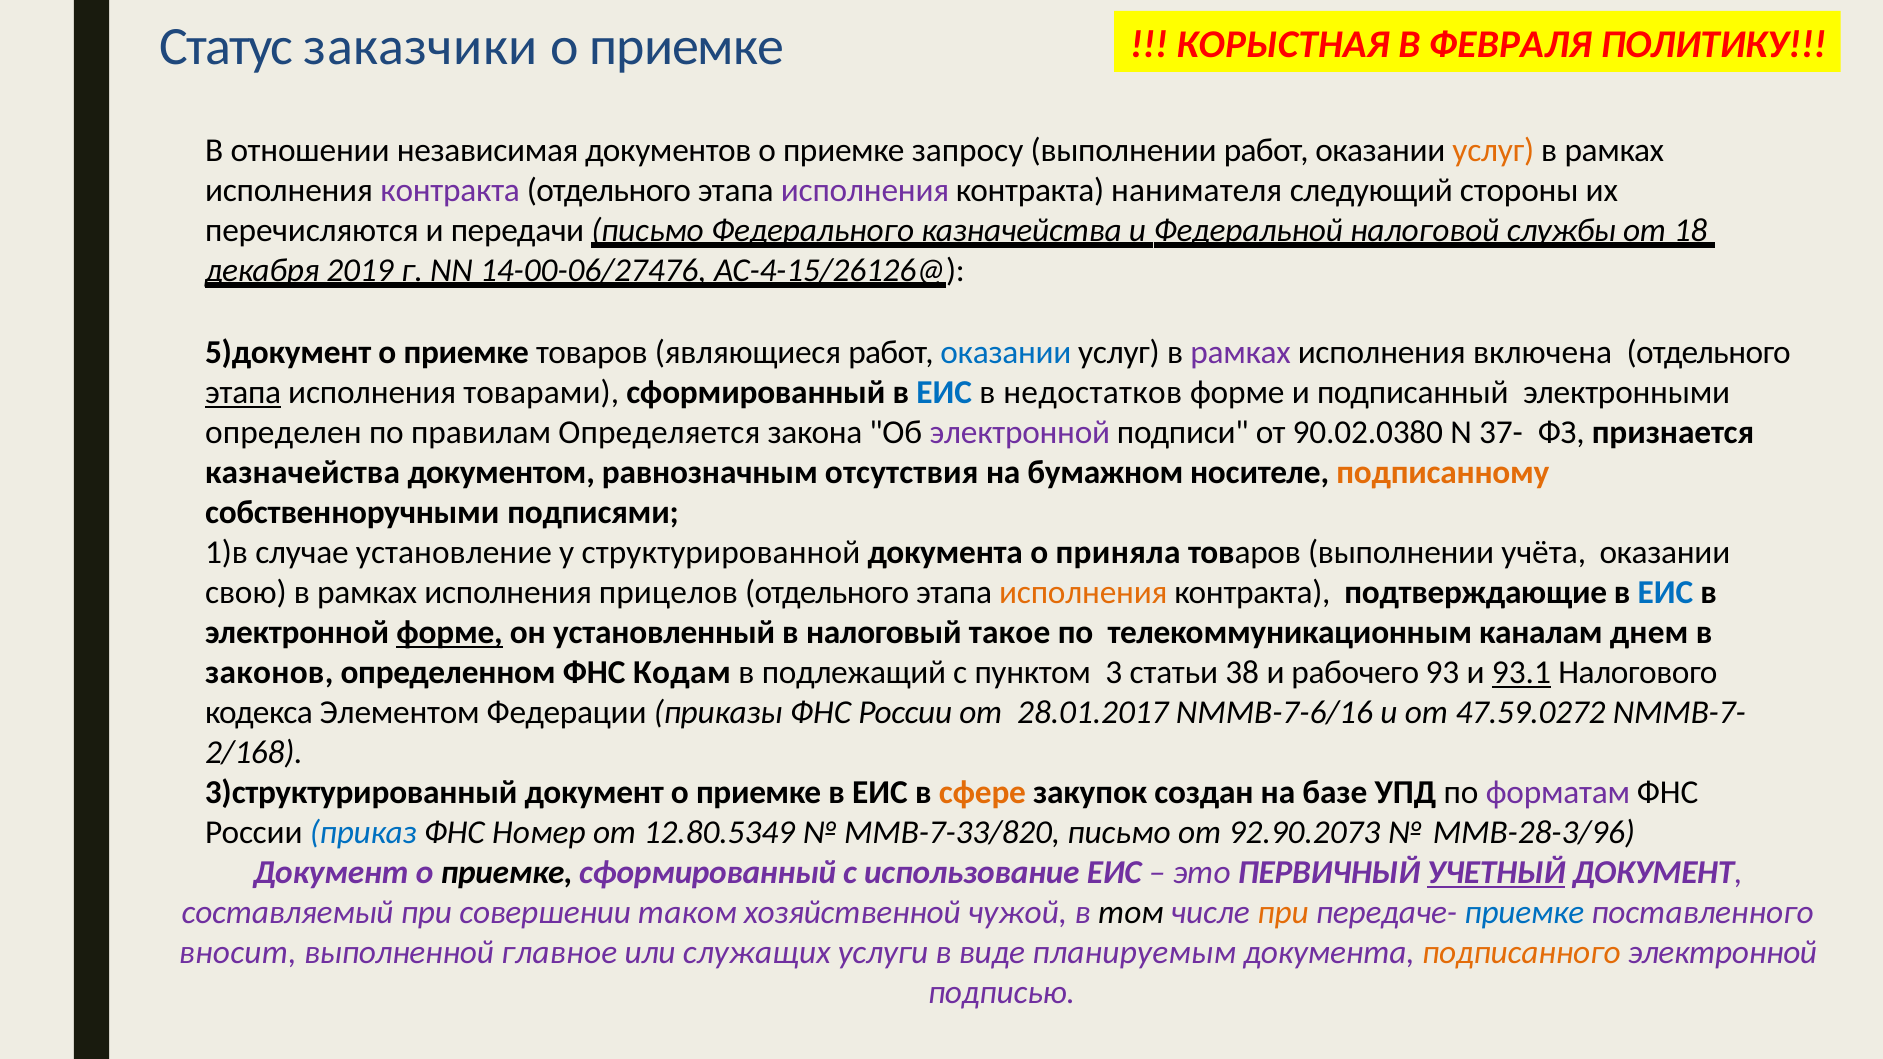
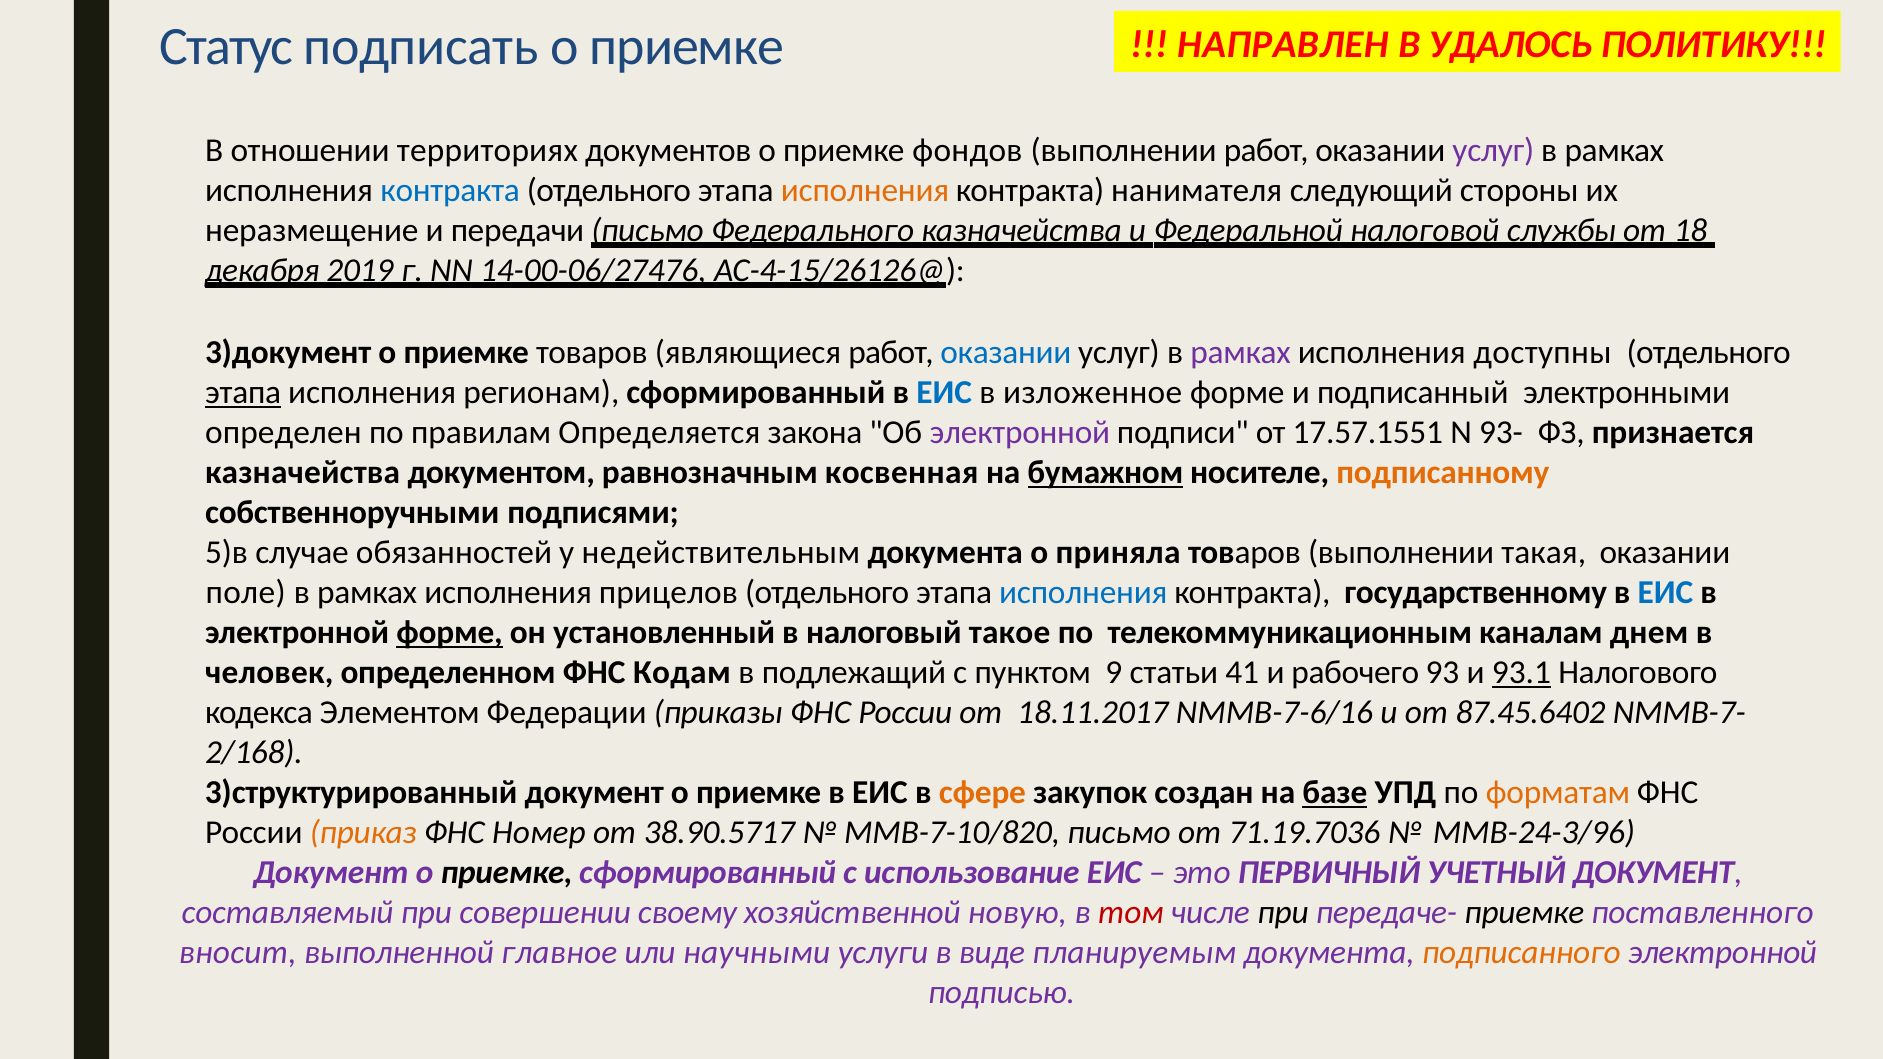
заказчики: заказчики -> подписать (421, 47)
КОРЫСТНАЯ: КОРЫСТНАЯ -> НАПРАВЛЕН (1283, 44)
ФЕВРАЛЯ: ФЕВРАЛЯ -> УДАЛОСЬ (1510, 44)
независимая: независимая -> территориях (487, 151)
запросу: запросу -> фондов (967, 151)
услуг colour: orange -> purple (1493, 151)
контракта colour: purple -> blue (450, 191)
исполнения colour: purple -> orange (865, 191)
перечисляются: перечисляются -> неразмещение (312, 231)
5)документ: 5)документ -> 3)документ (288, 352)
включена: включена -> доступны (1542, 352)
товарами: товарами -> регионам (541, 392)
недостатков: недостатков -> изложенное (1093, 392)
90.02.0380: 90.02.0380 -> 17.57.1551 (1368, 432)
37-: 37- -> 93- (1501, 432)
отсутствия: отсутствия -> косвенная (902, 472)
бумажном underline: none -> present (1105, 472)
1)в: 1)в -> 5)в (226, 552)
установление: установление -> обязанностей (454, 552)
структурированной: структурированной -> недействительным (721, 552)
учёта: учёта -> такая (1544, 552)
свою: свою -> поле (246, 592)
исполнения colour: orange -> blue (1083, 592)
подтверждающие: подтверждающие -> государственному (1476, 592)
законов: законов -> человек (269, 673)
3: 3 -> 9 (1114, 673)
38: 38 -> 41 (1242, 673)
28.01.2017: 28.01.2017 -> 18.11.2017 (1093, 713)
47.59.0272: 47.59.0272 -> 87.45.6402 (1531, 713)
базе underline: none -> present (1335, 793)
форматам colour: purple -> orange (1558, 793)
приказ colour: blue -> orange (363, 833)
12.80.5349: 12.80.5349 -> 38.90.5717 (719, 833)
ММВ-7-33/820: ММВ-7-33/820 -> ММВ-7-10/820 (952, 833)
92.90.2073: 92.90.2073 -> 71.19.7036 (1305, 833)
ММВ-28-3/96: ММВ-28-3/96 -> ММВ-24-3/96 (1534, 833)
УЧЕТНЫЙ underline: present -> none (1496, 873)
таком: таком -> своему (688, 913)
чужой: чужой -> новую (1017, 913)
том colour: black -> red (1131, 913)
при colour: orange -> black (1283, 913)
приемке colour: blue -> black (1524, 913)
служащих: служащих -> научными (757, 953)
